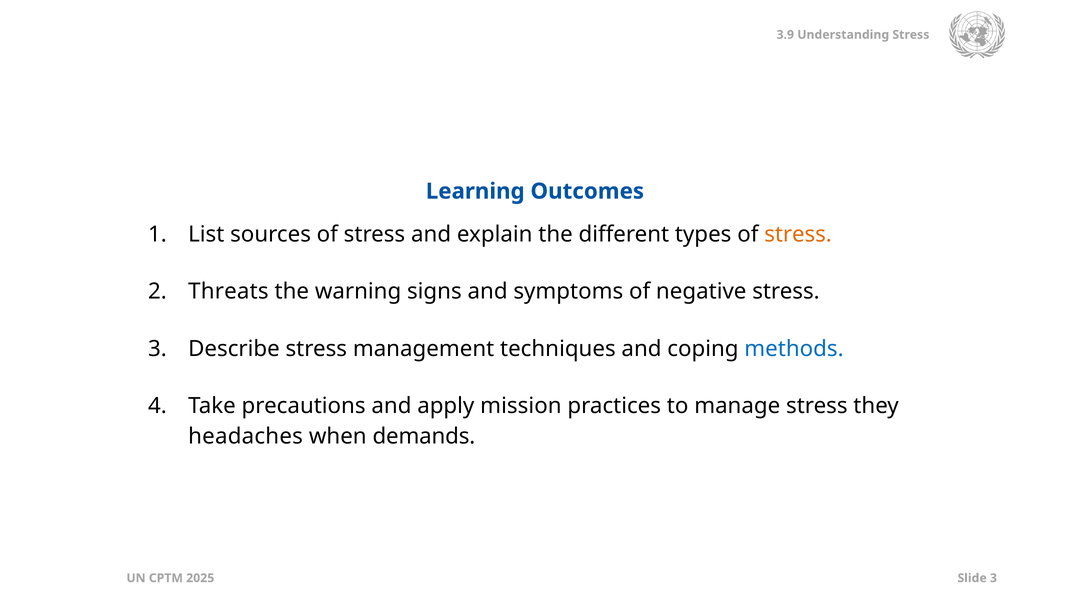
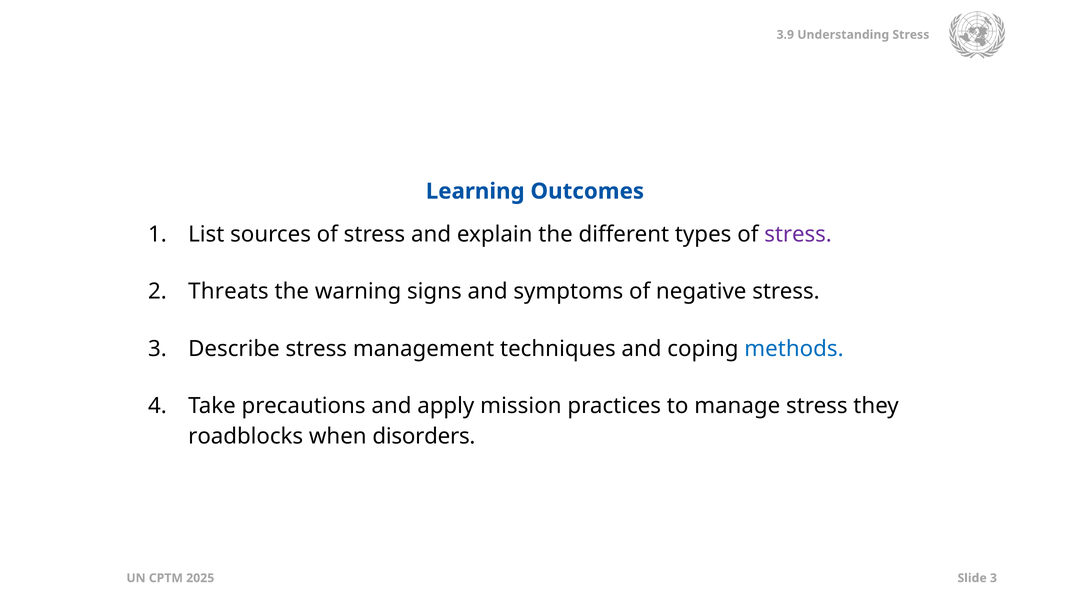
stress colour: orange -> purple (798, 234)
headaches: headaches -> roadblocks (246, 436)
demands: demands -> disorders (424, 436)
